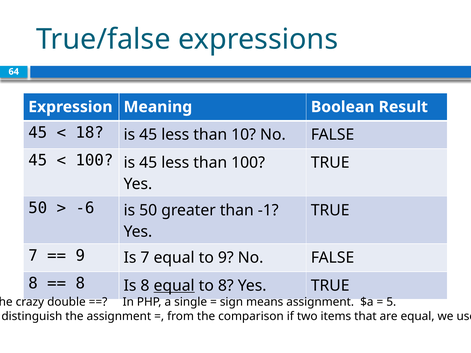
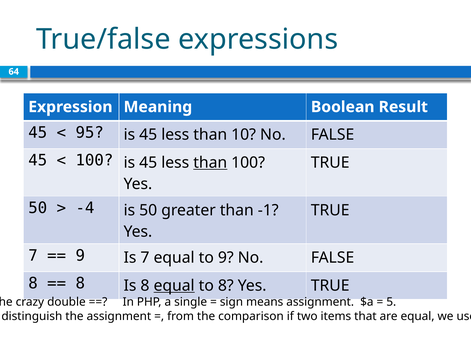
18: 18 -> 95 (90, 133)
than underline: none -> present (210, 163)
-6: -6 -> -4 (85, 208)
